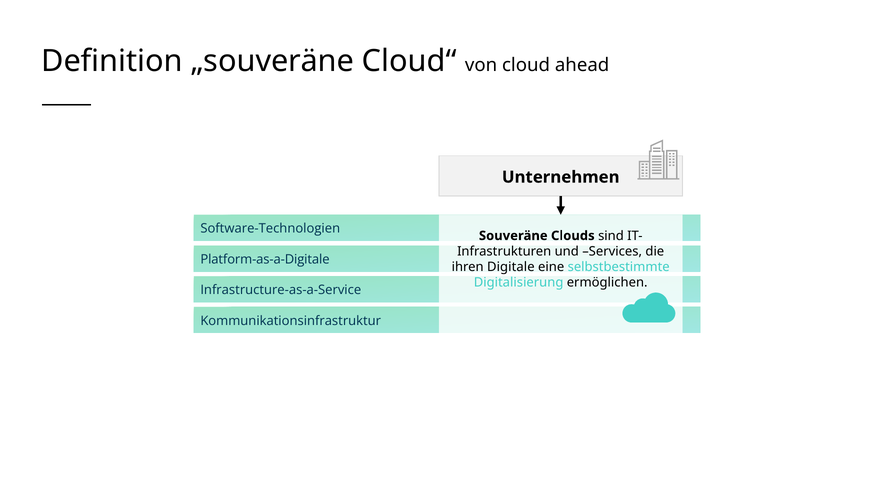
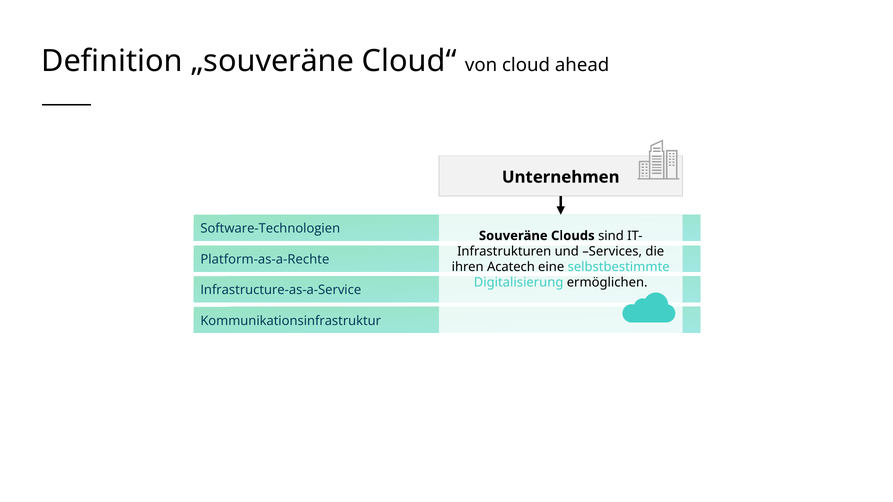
Platform-as-a-Digitale: Platform-as-a-Digitale -> Platform-as-a-Rechte (265, 260)
Digitale: Digitale -> Acatech (511, 267)
